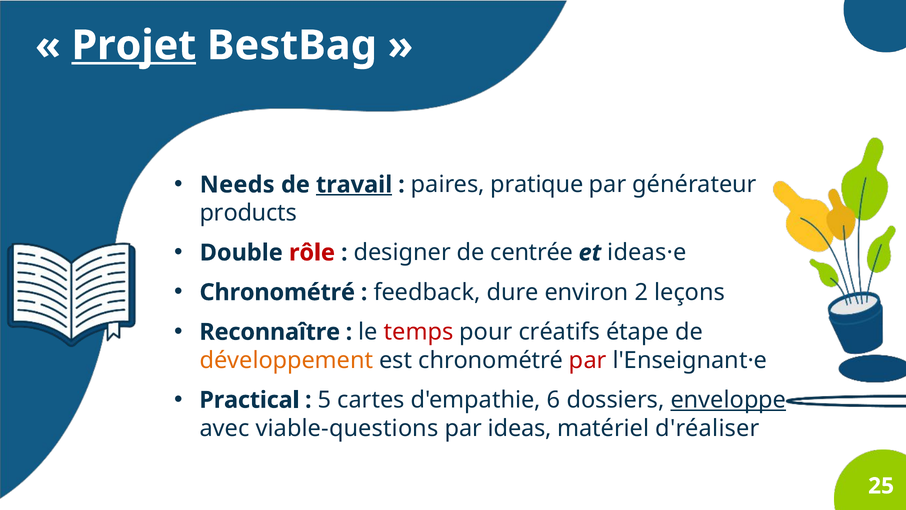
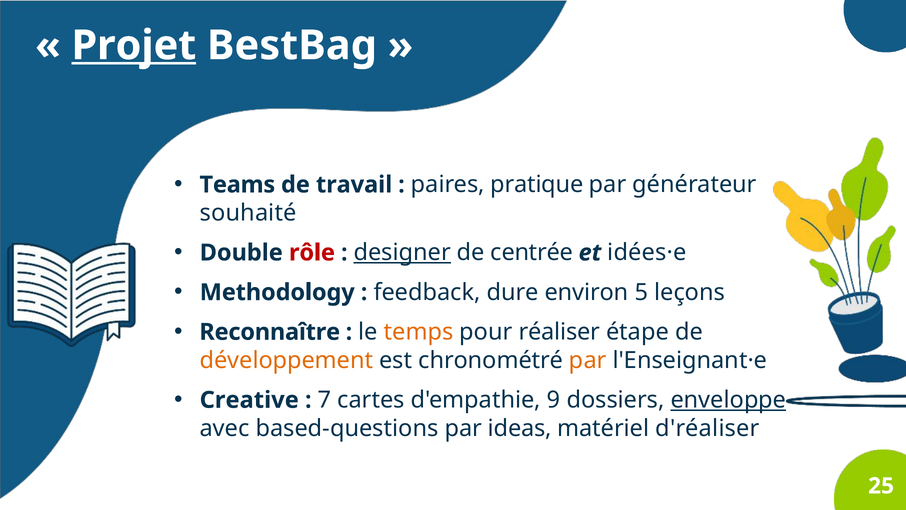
Needs: Needs -> Teams (237, 185)
travail underline: present -> none (354, 185)
products: products -> souhaité (248, 213)
designer underline: none -> present (402, 253)
ideas·e: ideas·e -> idées·e (647, 253)
Chronométré: Chronométré -> Methodology (277, 292)
2: 2 -> 5 (641, 292)
temps colour: red -> orange (419, 332)
créatifs: créatifs -> réaliser (559, 332)
par colour: red -> orange (588, 360)
Practical: Practical -> Creative (249, 400)
5: 5 -> 7 (325, 400)
6: 6 -> 9 (554, 400)
viable-questions: viable-questions -> based-questions (347, 428)
